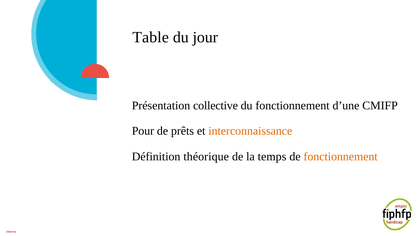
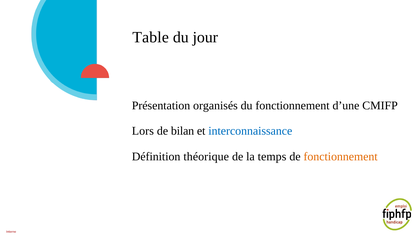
collective: collective -> organisés (215, 106)
Pour: Pour -> Lors (143, 131)
prêts: prêts -> bilan (183, 131)
interconnaissance colour: orange -> blue (250, 131)
